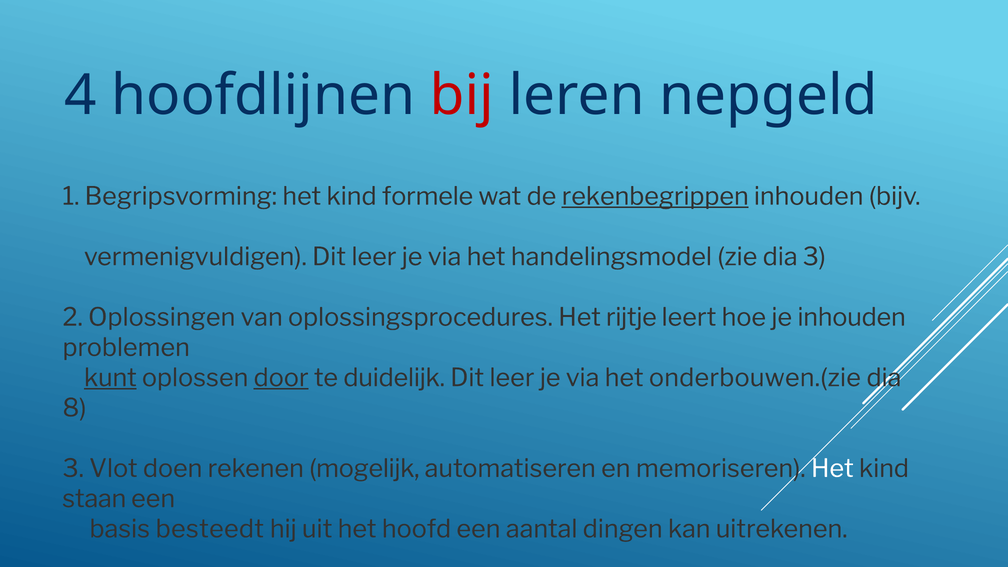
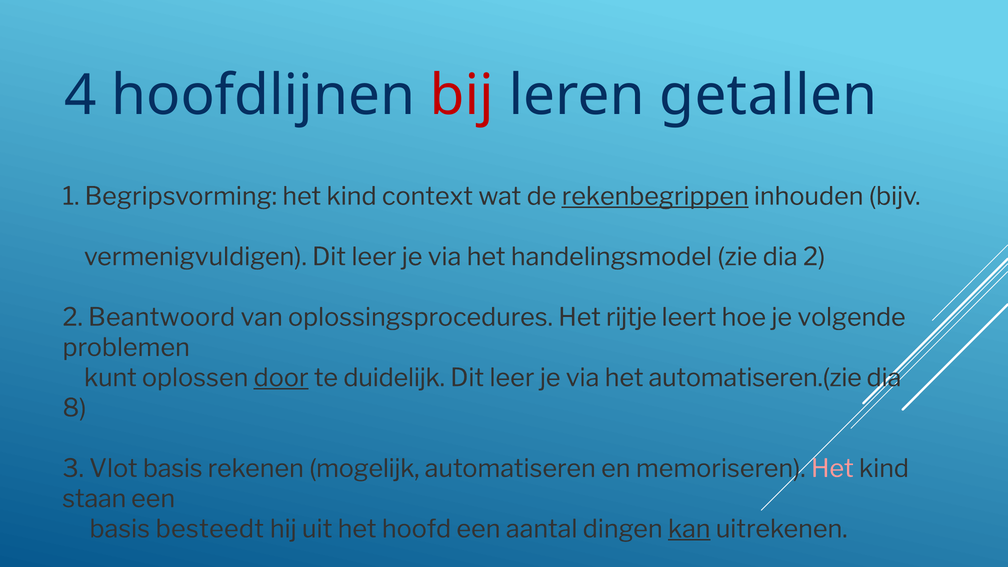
nepgeld: nepgeld -> getallen (768, 96)
formele: formele -> context (427, 196)
dia 3: 3 -> 2 (814, 257)
Oplossingen: Oplossingen -> Beantwoord (162, 317)
je inhouden: inhouden -> volgende (852, 317)
kunt underline: present -> none (110, 378)
onderbouwen.(zie: onderbouwen.(zie -> automatiseren.(zie (755, 378)
Vlot doen: doen -> basis (173, 469)
Het colour: white -> pink (832, 469)
kan underline: none -> present (689, 529)
